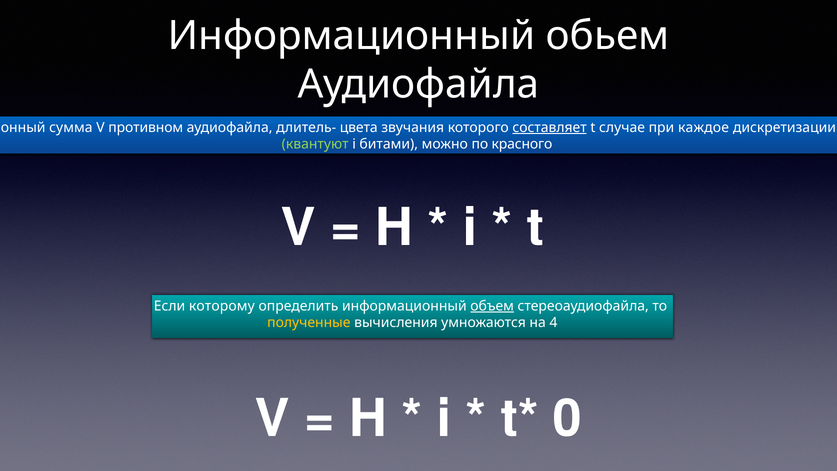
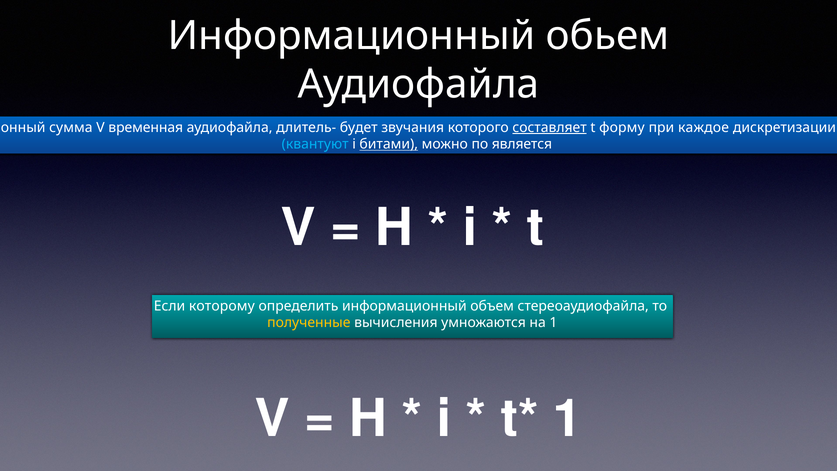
противном: противном -> временная (146, 127)
цвета: цвета -> будет (359, 127)
случае: случае -> форму (622, 127)
квантуют colour: light green -> light blue (315, 144)
битами underline: none -> present (389, 144)
красного: красного -> является (522, 144)
объем underline: present -> none (492, 306)
на 4: 4 -> 1 (553, 323)
0: 0 -> 1 (567, 419)
